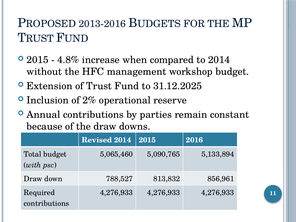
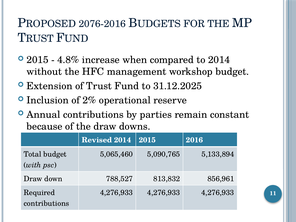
2013-2016: 2013-2016 -> 2076-2016 (102, 24)
